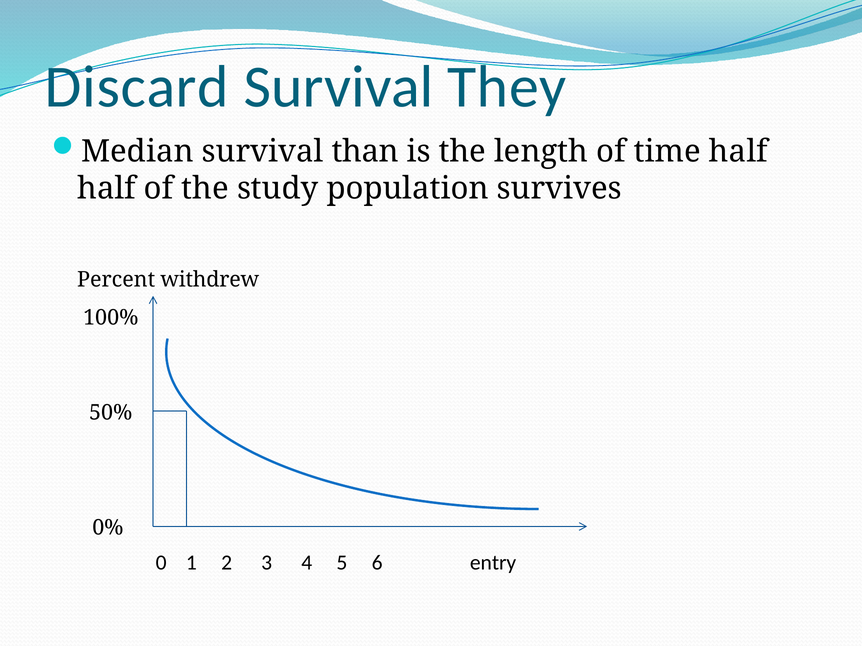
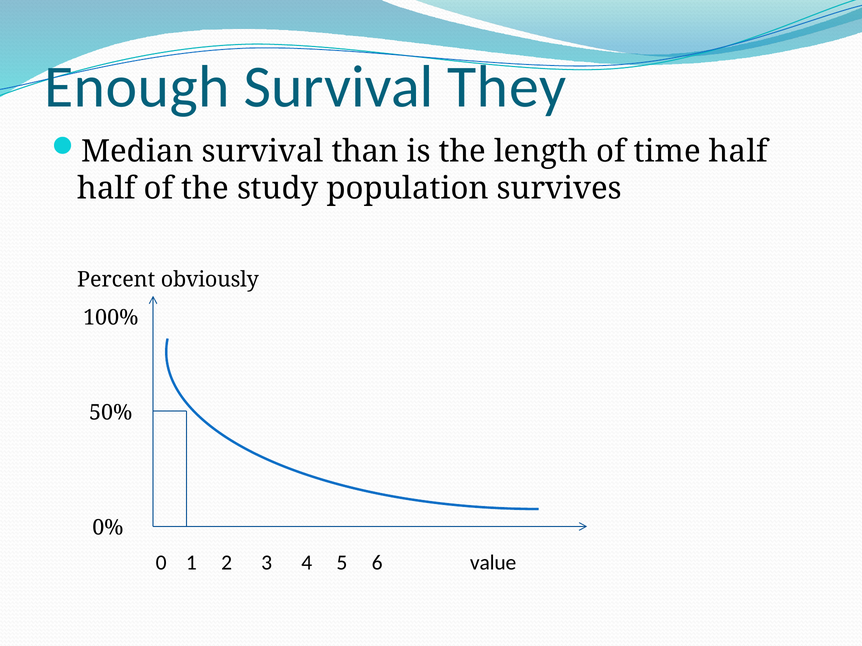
Discard: Discard -> Enough (137, 87)
withdrew: withdrew -> obviously (210, 280)
entry: entry -> value (493, 563)
